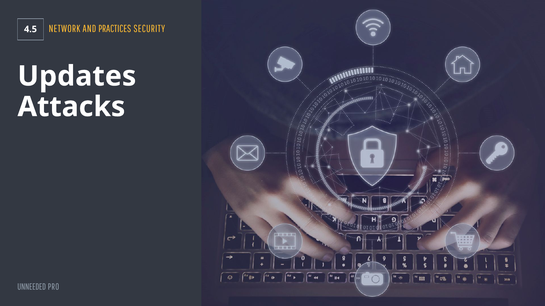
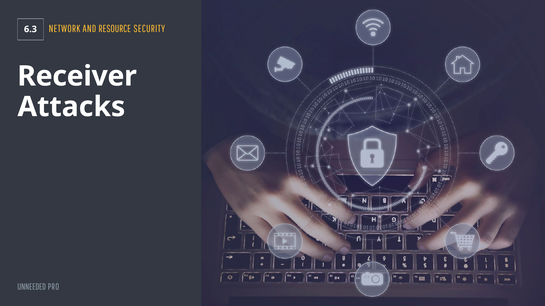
4.5: 4.5 -> 6.3 (30, 29)
PRACTICES: PRACTICES -> RESOURCE (115, 29)
Updates: Updates -> Receiver (77, 76)
